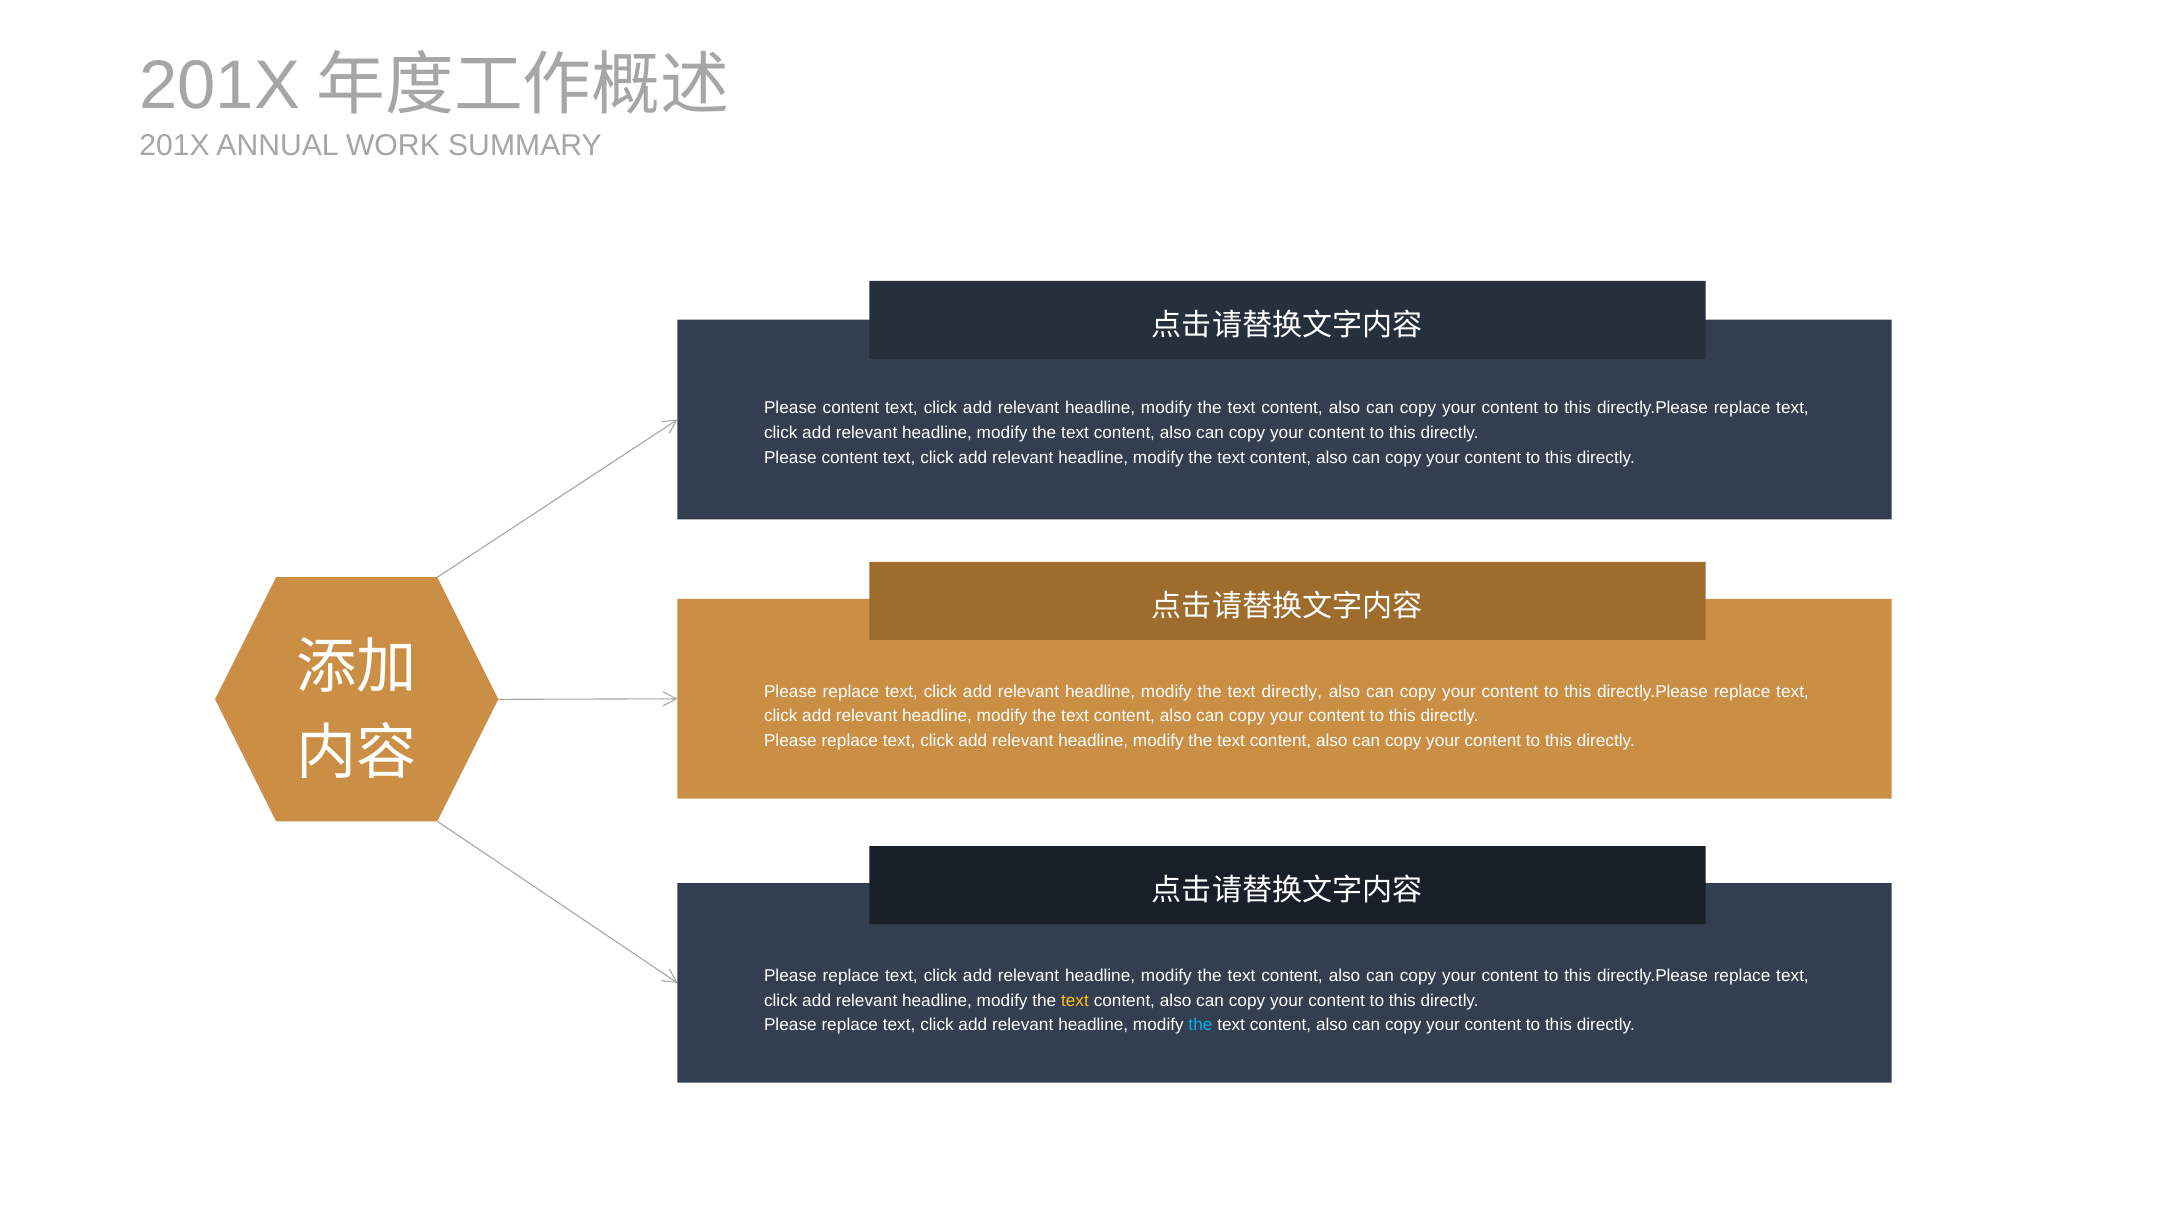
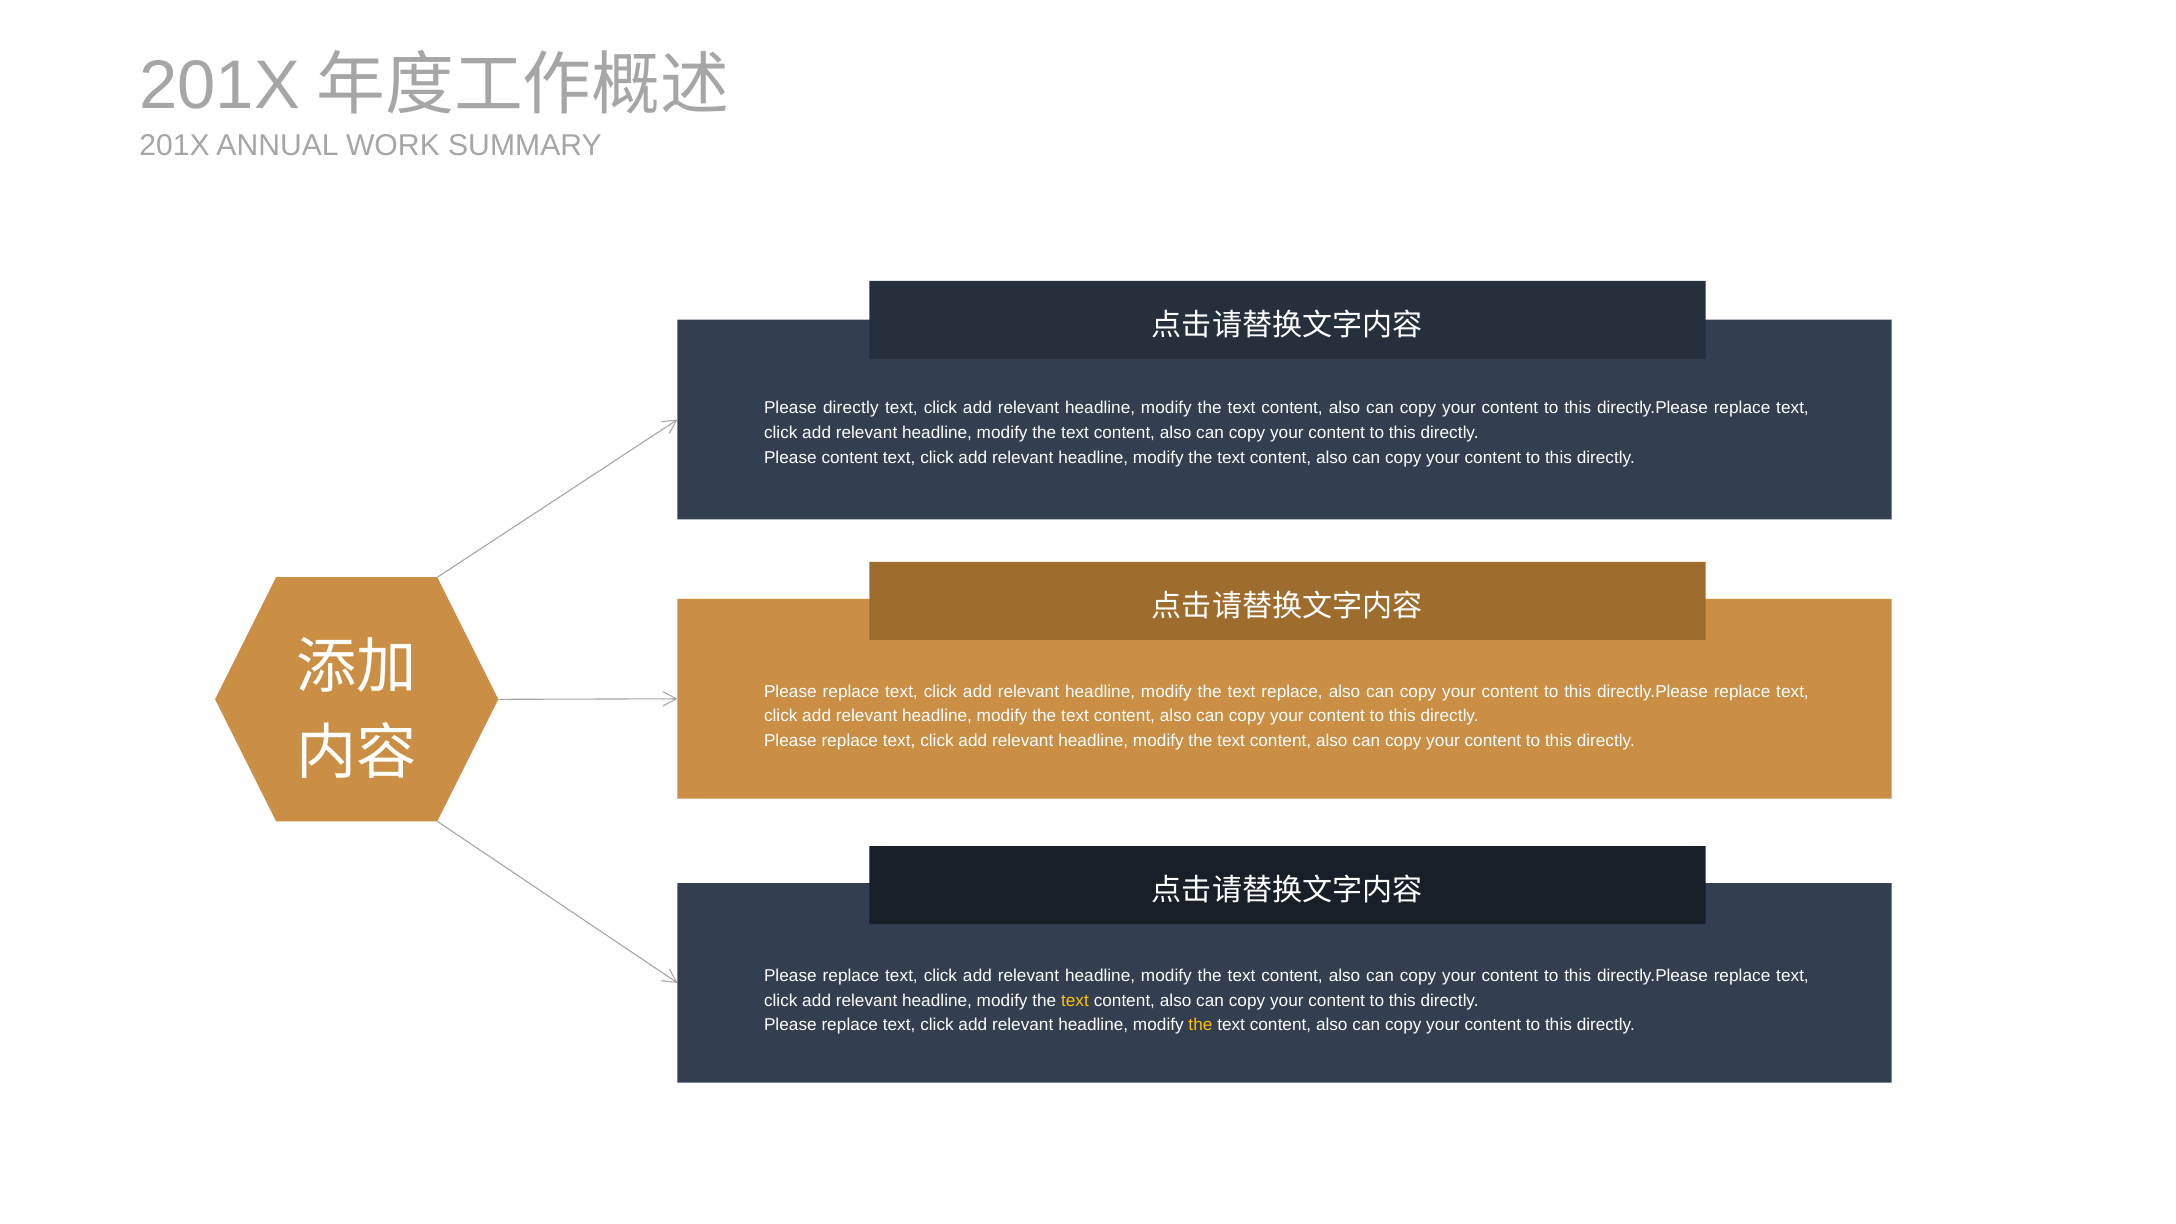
content: content -> directly (851, 408)
text directly: directly -> replace (1292, 692)
the colour: light blue -> yellow (1200, 1025)
